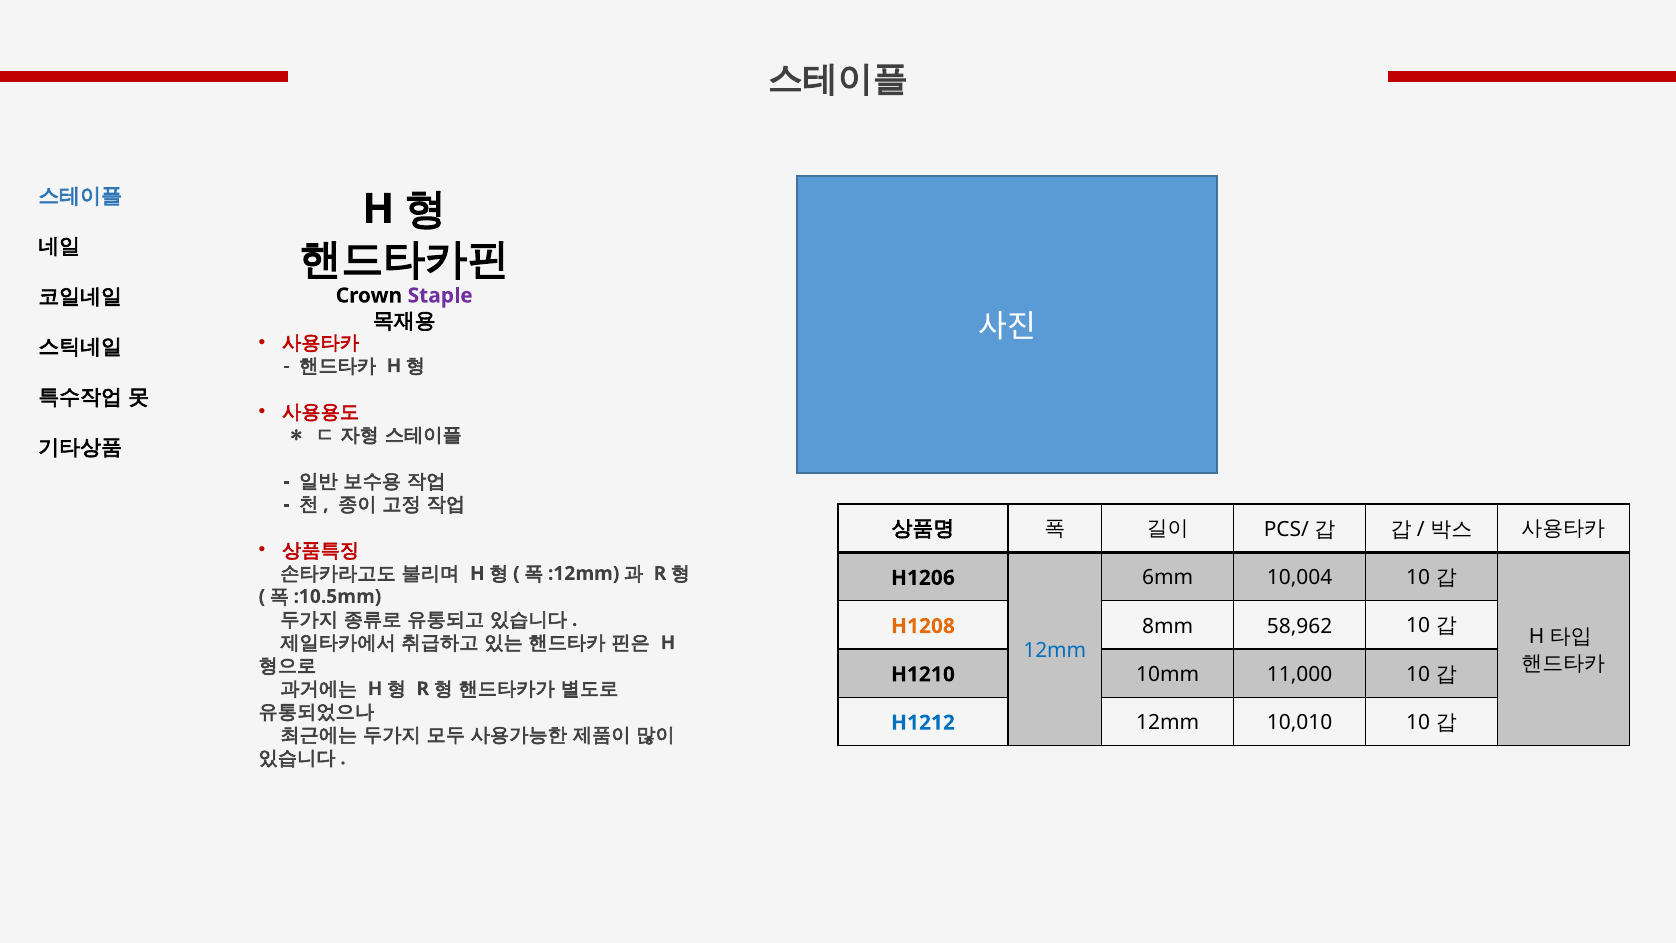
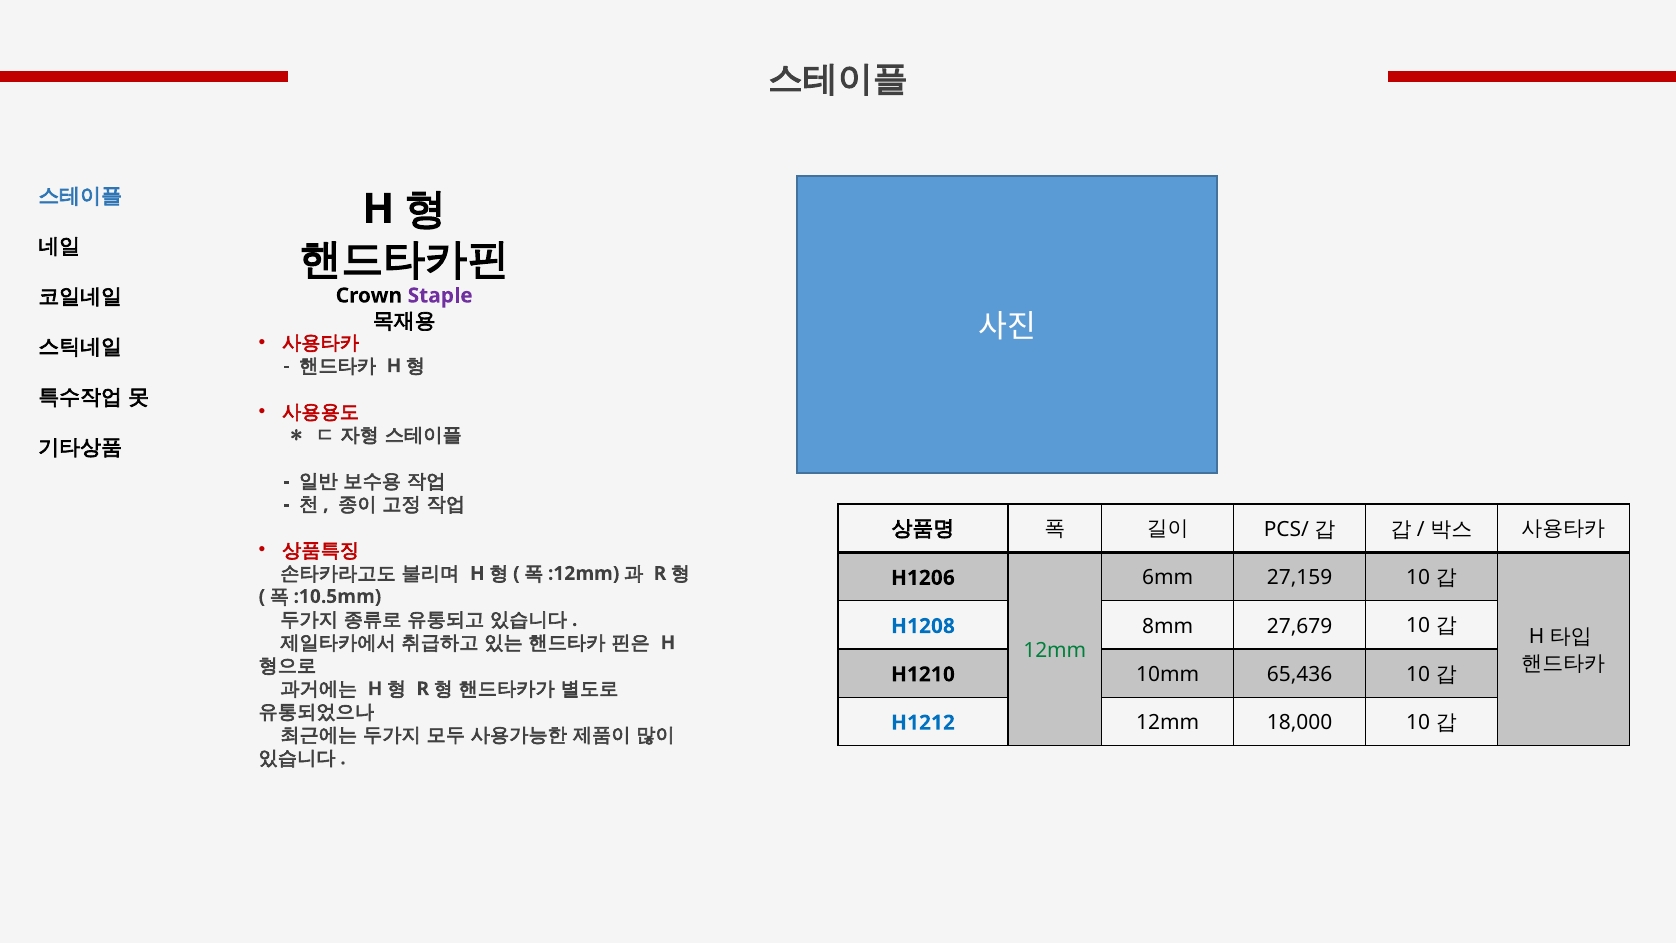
10,004: 10,004 -> 27,159 (1300, 578)
H1208 colour: orange -> blue (923, 626)
58,962: 58,962 -> 27,679 (1300, 626)
12mm colour: blue -> green (1055, 650)
11,000: 11,000 -> 65,436 (1300, 674)
10,010: 10,010 -> 18,000 (1300, 723)
